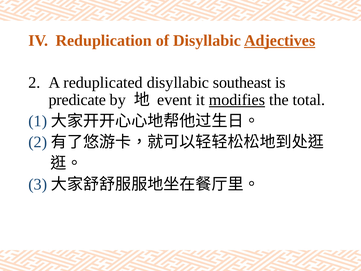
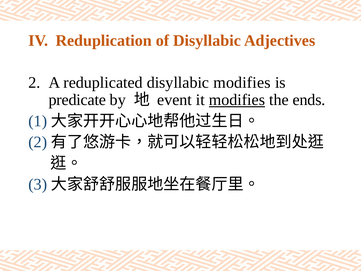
Adjectives underline: present -> none (280, 40)
disyllabic southeast: southeast -> modifies (242, 82)
total: total -> ends (309, 100)
